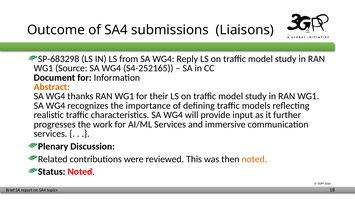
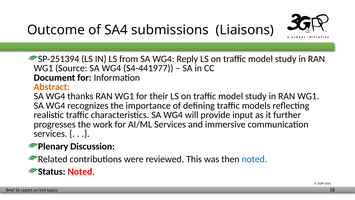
SP-683298: SP-683298 -> SP-251394 (59, 59)
S4-252165: S4-252165 -> S4-441977 (148, 68)
noted colour: orange -> blue (254, 159)
